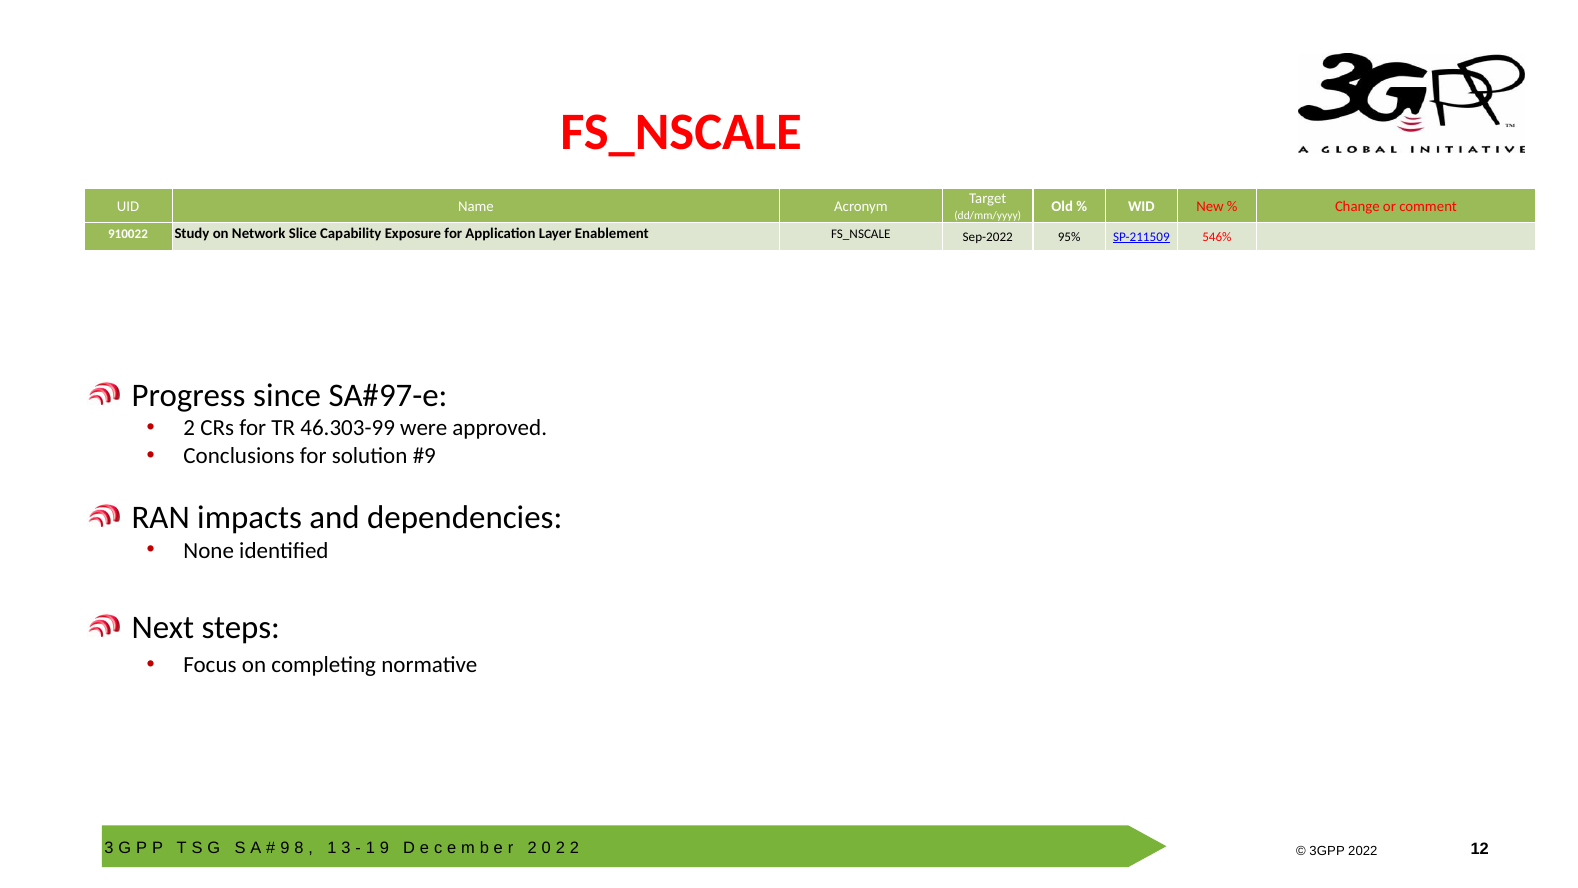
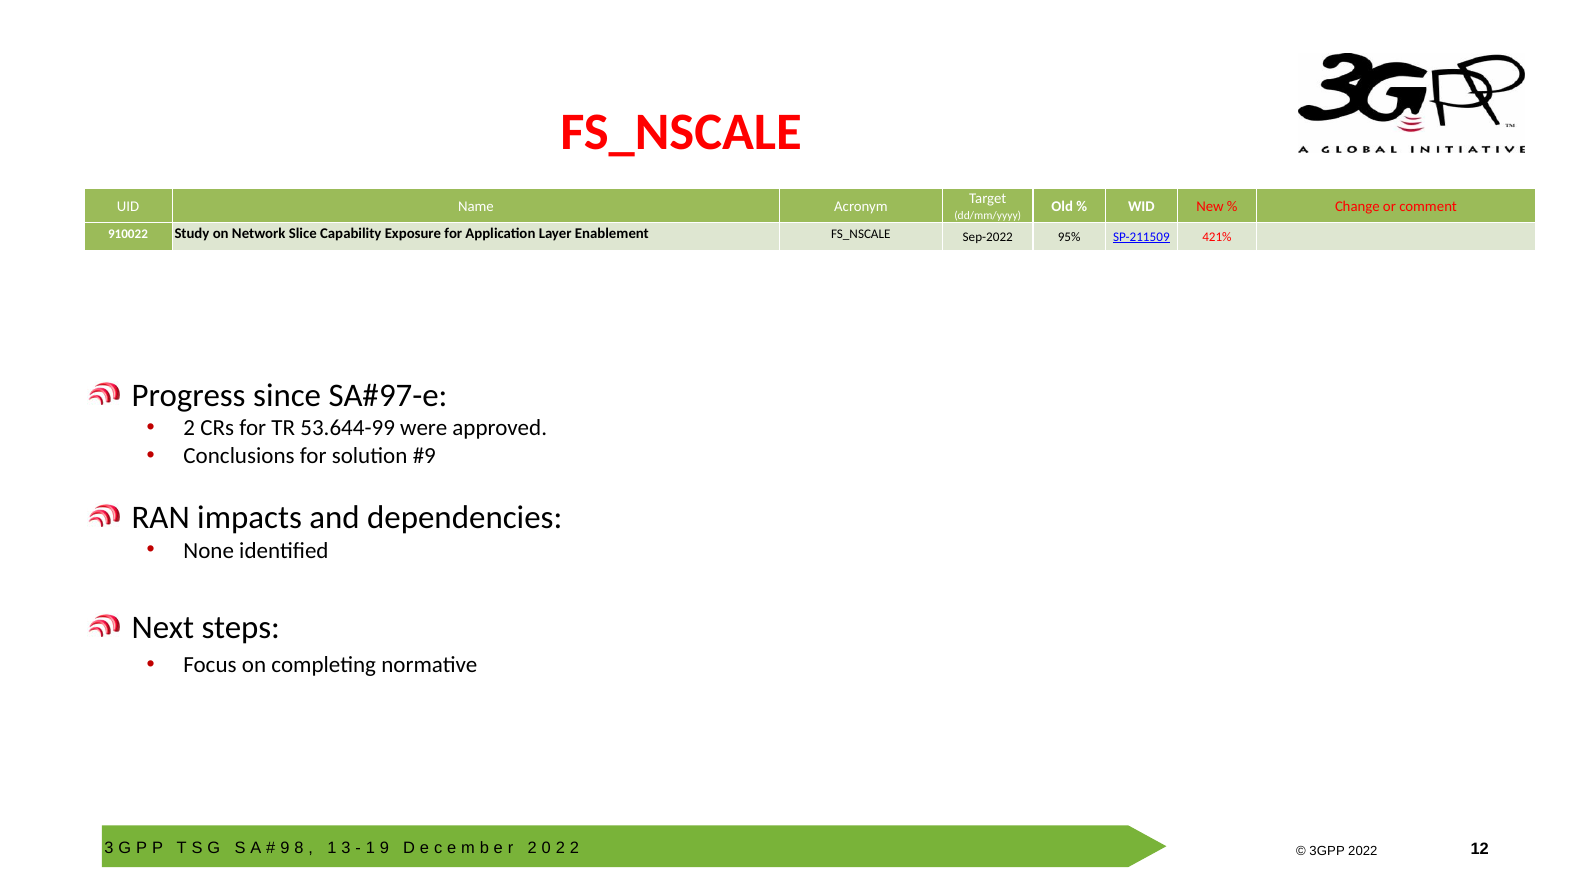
546%: 546% -> 421% (1217, 237)
46.303-99: 46.303-99 -> 53.644-99 (348, 428)
